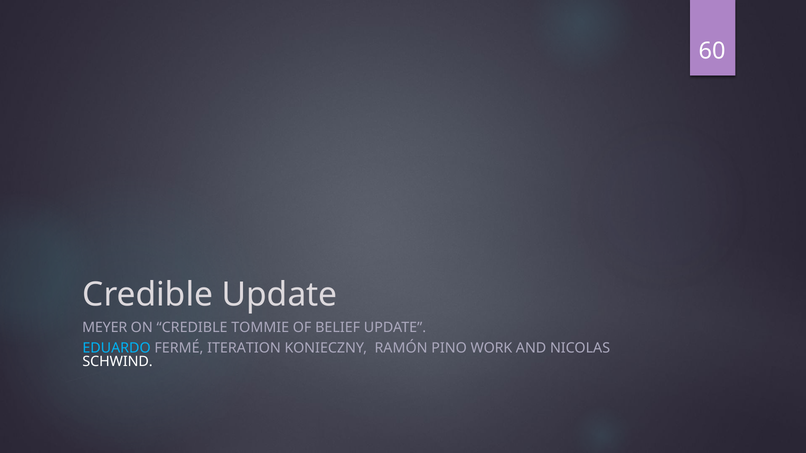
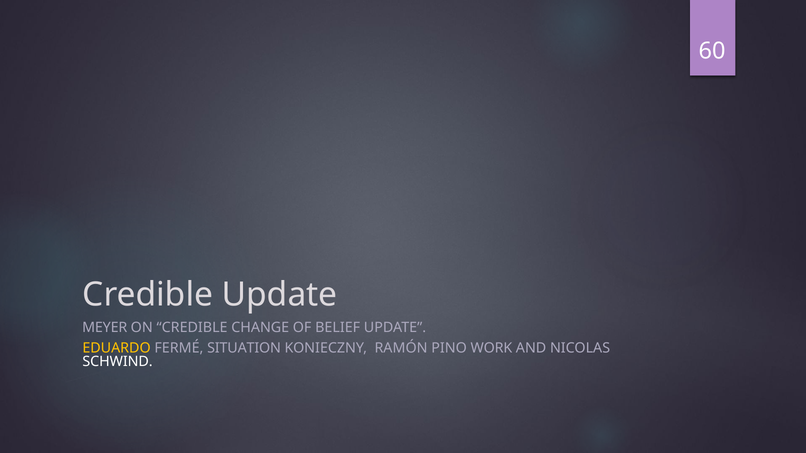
TOMMIE: TOMMIE -> CHANGE (260, 328)
EDUARDO colour: light blue -> yellow (117, 348)
ITERATION: ITERATION -> SITUATION (244, 348)
